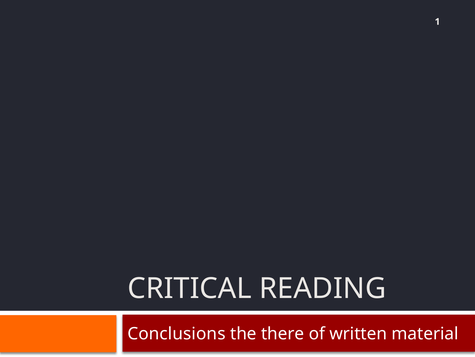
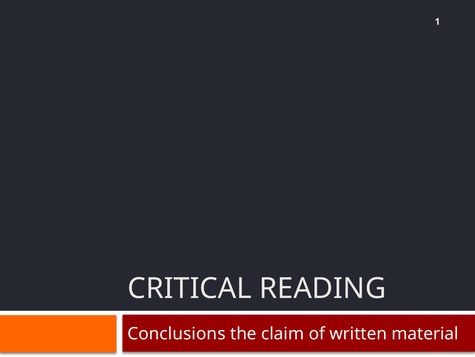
there: there -> claim (283, 333)
